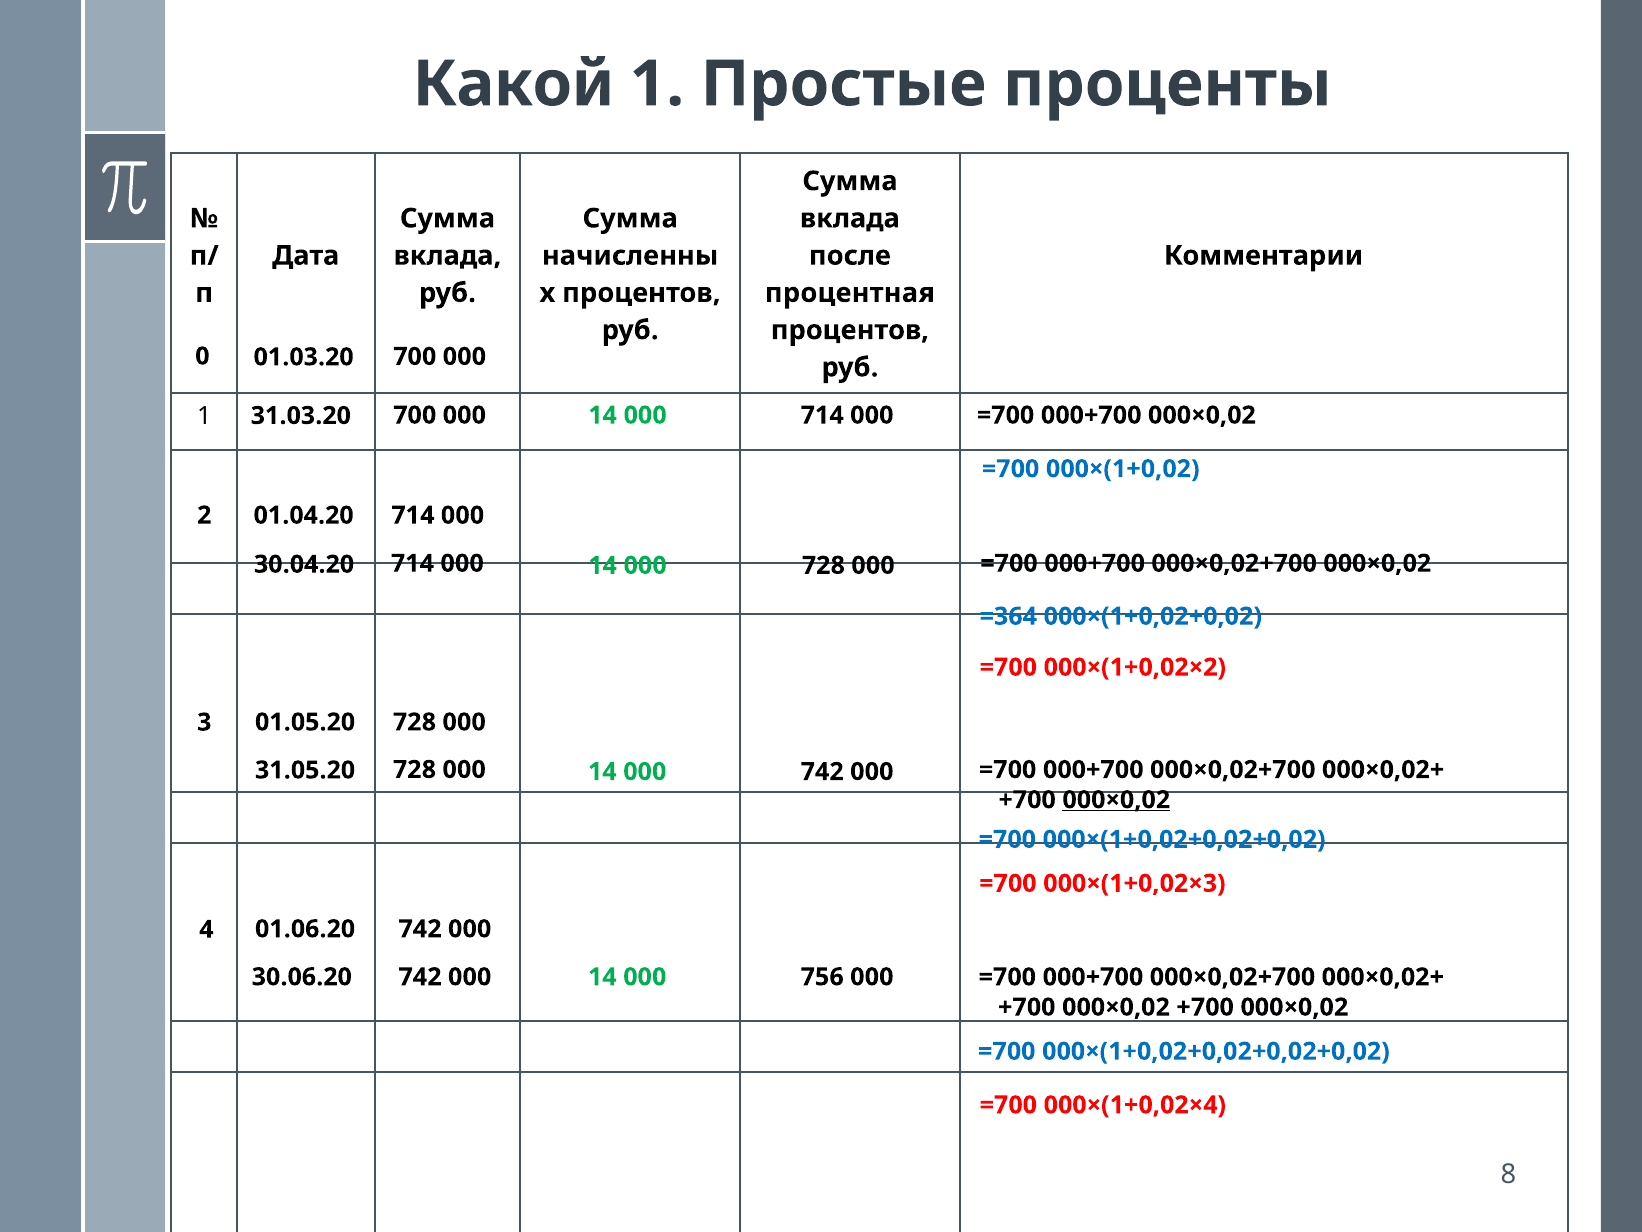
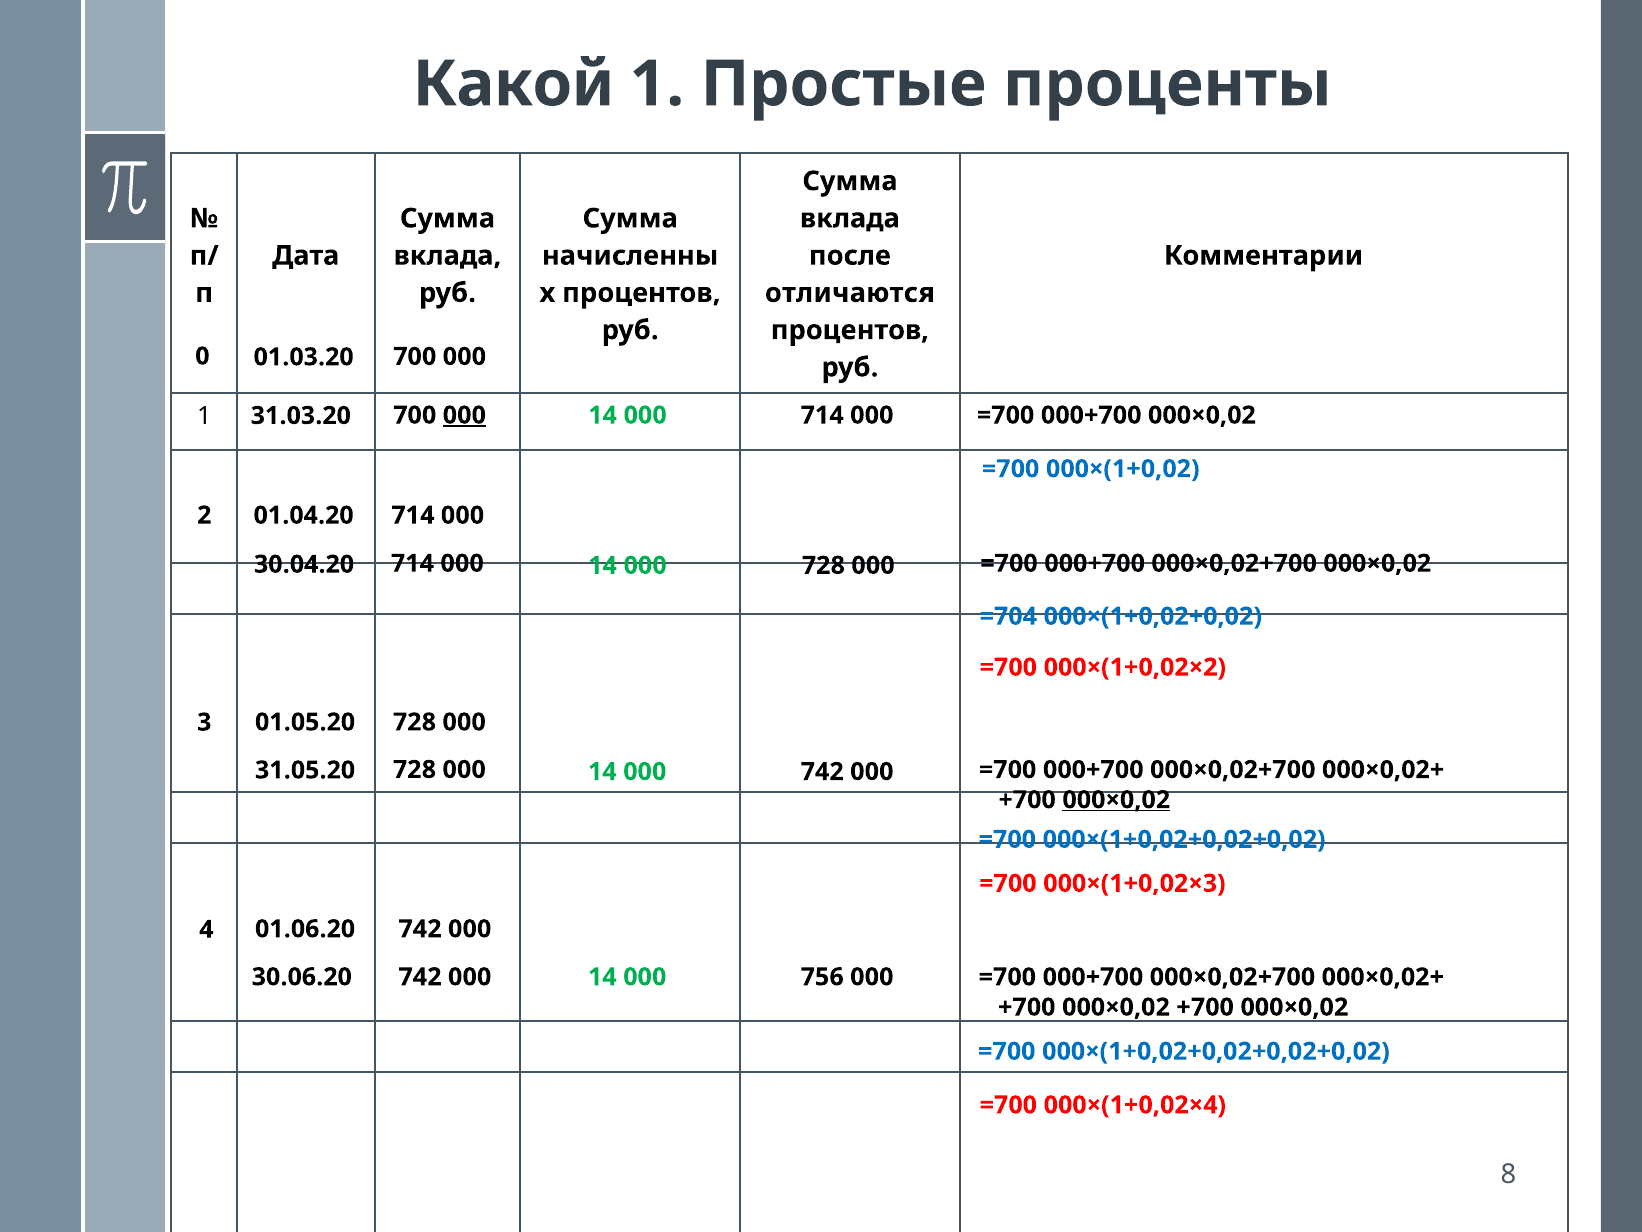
процентная: процентная -> отличаются (850, 293)
000 underline: none -> present (464, 415)
=364: =364 -> =704 (1008, 616)
